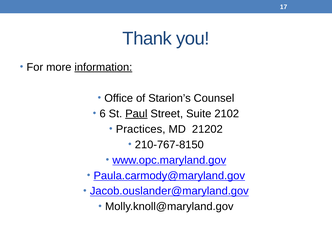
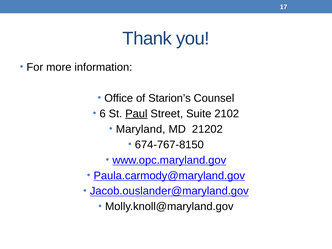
information underline: present -> none (103, 67)
Practices: Practices -> Maryland (141, 129)
210-767-8150: 210-767-8150 -> 674-767-8150 (169, 145)
